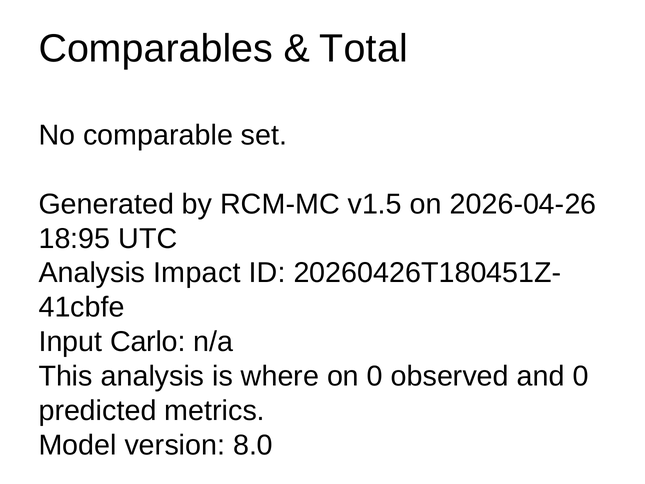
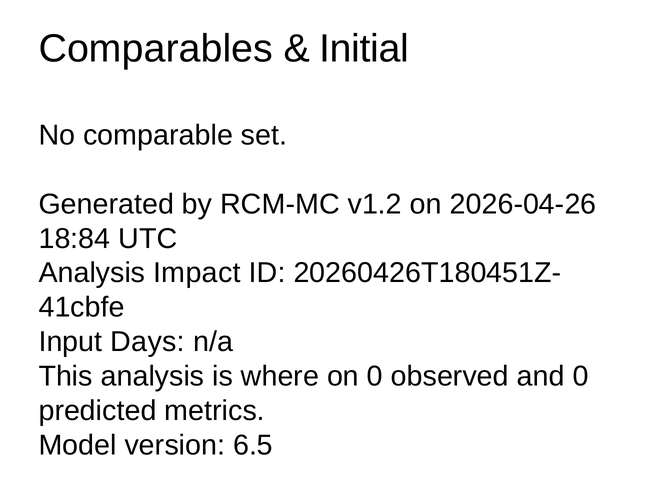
Total: Total -> Initial (364, 49)
v1.5: v1.5 -> v1.2 (375, 204)
18:95: 18:95 -> 18:84 (74, 238)
Carlo: Carlo -> Days (148, 342)
8.0: 8.0 -> 6.5 (253, 445)
